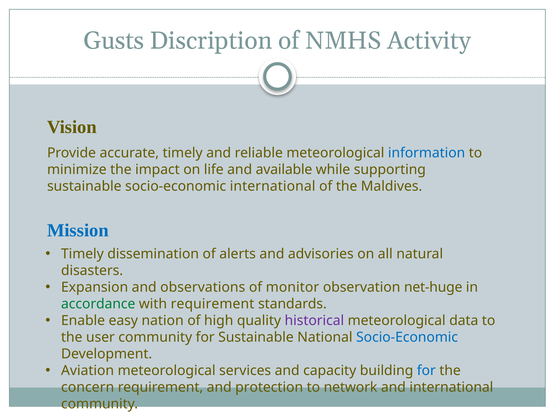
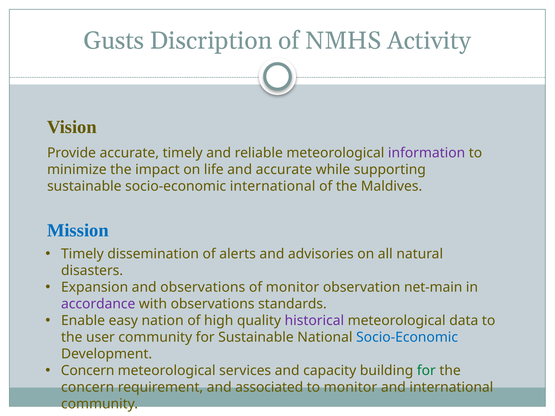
information colour: blue -> purple (427, 153)
and available: available -> accurate (284, 170)
net-huge: net-huge -> net-main (433, 287)
accordance colour: green -> purple (98, 304)
with requirement: requirement -> observations (213, 304)
Aviation: Aviation -> Concern (88, 371)
for colour: blue -> green (426, 371)
protection: protection -> associated (269, 387)
to network: network -> monitor (350, 387)
